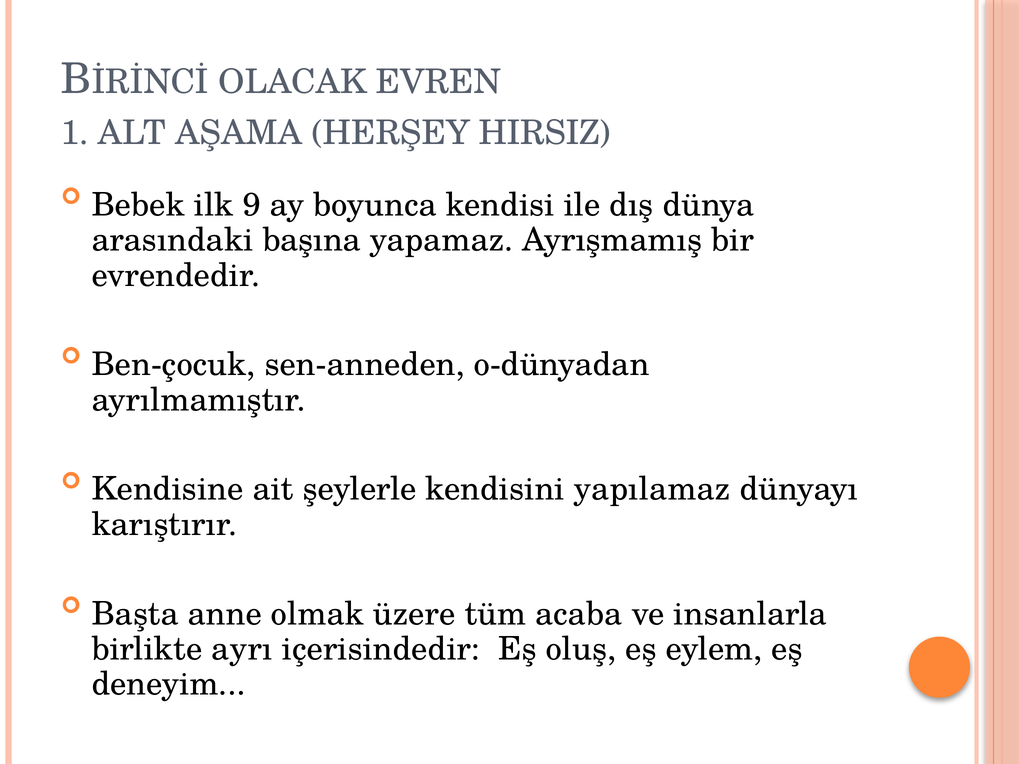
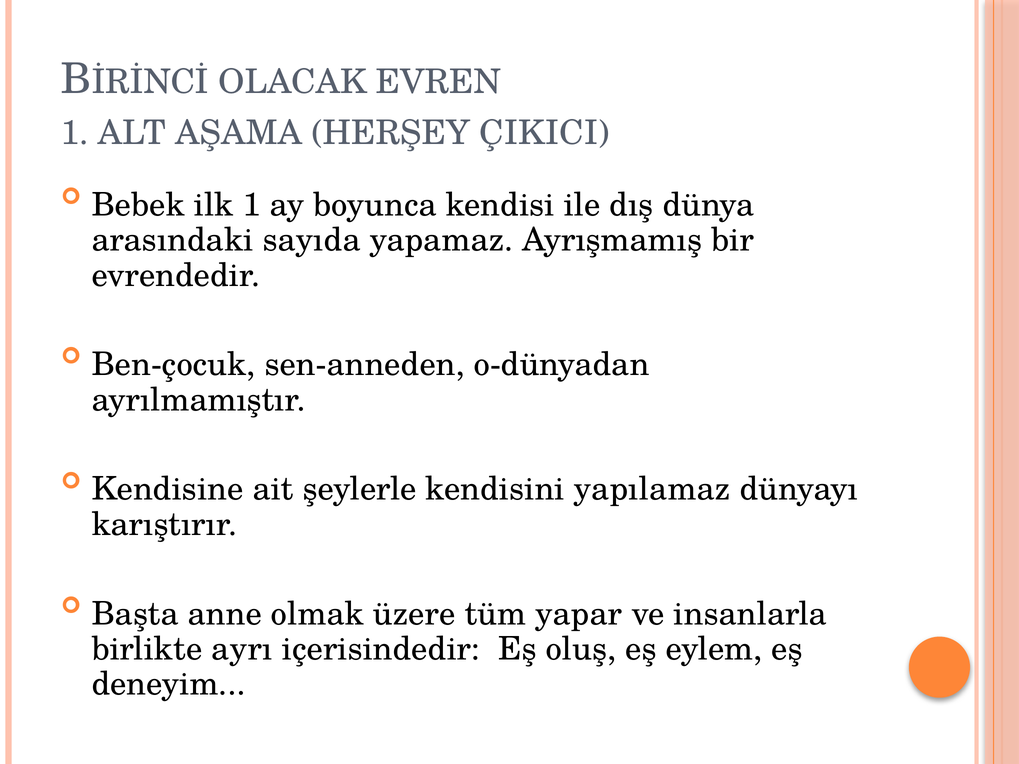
HIRSIZ: HIRSIZ -> ÇIKICI (544, 133)
ilk 9: 9 -> 1 (252, 205)
başına: başına -> sayıda (312, 240)
acaba: acaba -> yapar (579, 614)
